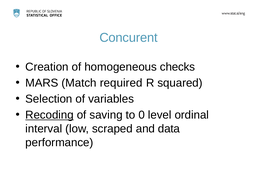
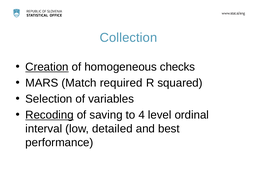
Concurent: Concurent -> Collection (128, 38)
Creation underline: none -> present (47, 67)
0: 0 -> 4 (142, 115)
scraped: scraped -> detailed (112, 129)
data: data -> best (169, 129)
